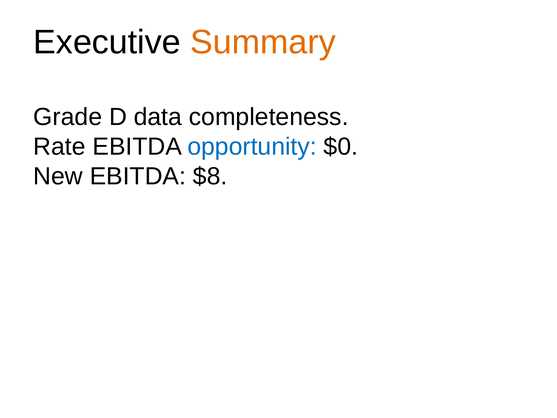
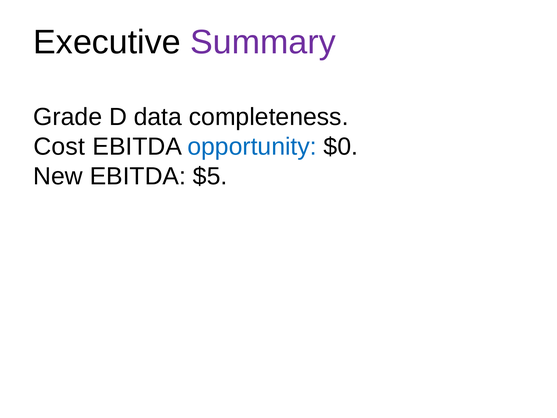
Summary colour: orange -> purple (263, 42)
Rate: Rate -> Cost (59, 147)
$8: $8 -> $5 (210, 176)
